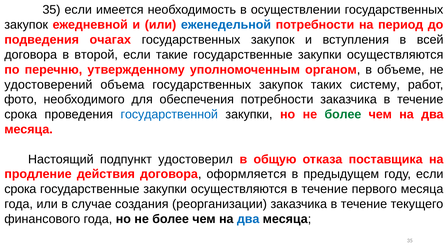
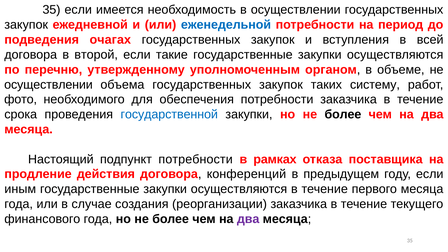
удостоверений: удостоверений -> осуществлении (48, 85)
более colour: green -> black (343, 114)
подпункт удостоверил: удостоверил -> потребности (196, 159)
общую: общую -> рамках (275, 159)
оформляется: оформляется -> конференций (246, 174)
срока: срока -> иным (20, 189)
два colour: blue -> purple (248, 219)
